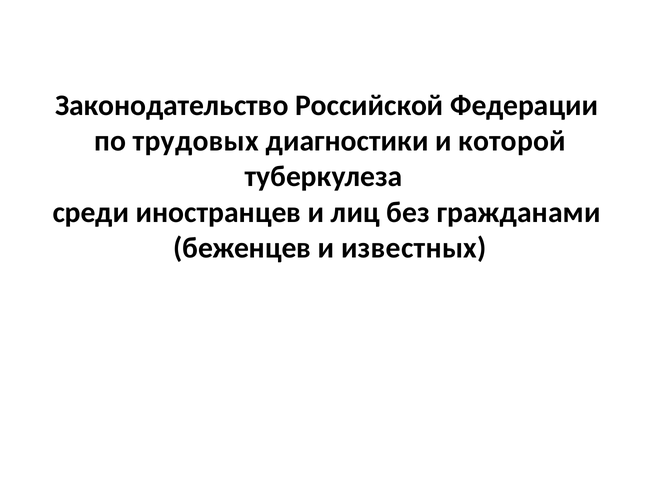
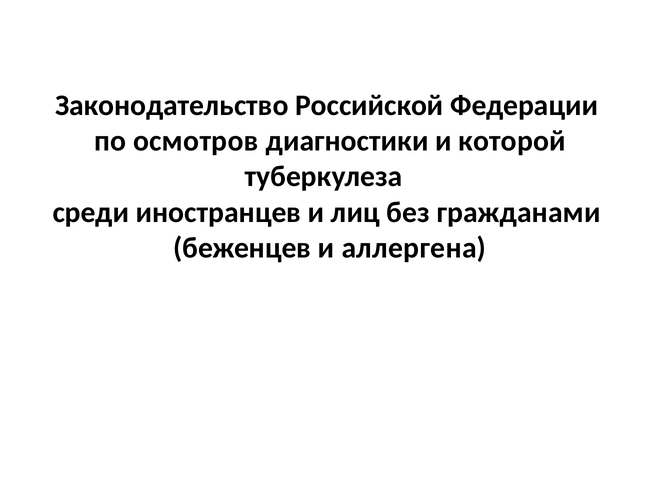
трудовых: трудовых -> осмотров (196, 141)
известных: известных -> аллергена (414, 248)
